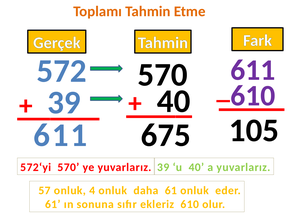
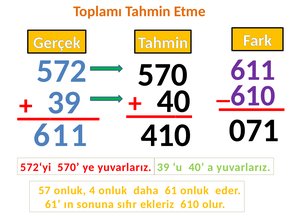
675: 675 -> 410 (166, 135)
105: 105 -> 071 (254, 130)
